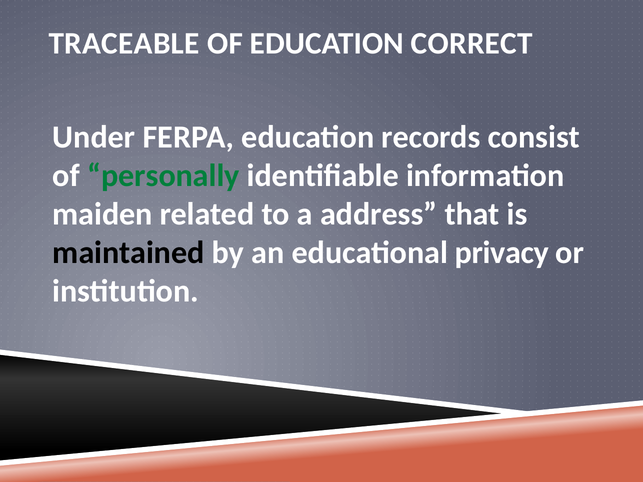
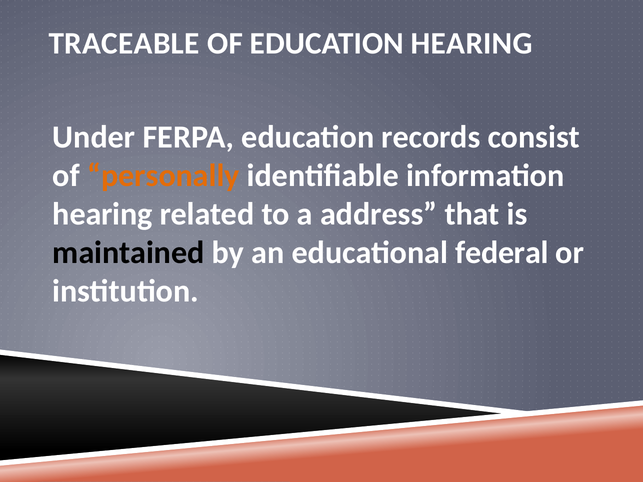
EDUCATION CORRECT: CORRECT -> HEARING (472, 43)
personally colour: green -> orange (163, 176)
maiden: maiden -> hearing (102, 214)
privacy: privacy -> federal (502, 253)
